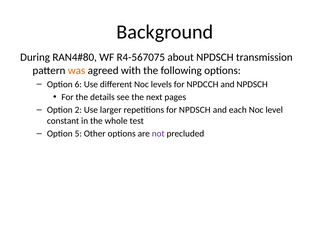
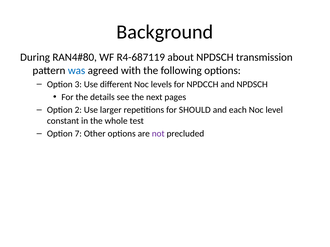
R4-567075: R4-567075 -> R4-687119 (141, 57)
was colour: orange -> blue (77, 71)
6: 6 -> 3 (78, 84)
for NPDSCH: NPDSCH -> SHOULD (195, 110)
5: 5 -> 7 (78, 134)
